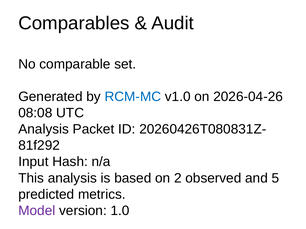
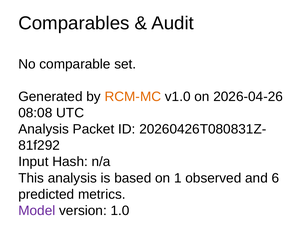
RCM-MC colour: blue -> orange (133, 97)
2: 2 -> 1 (178, 178)
5: 5 -> 6 (275, 178)
